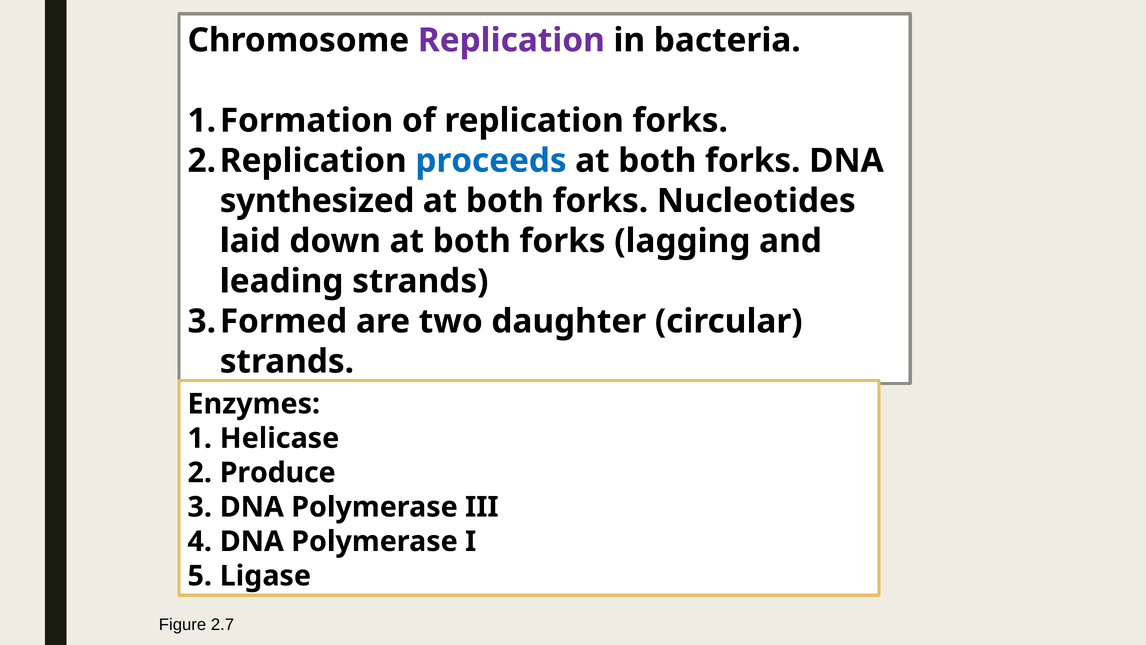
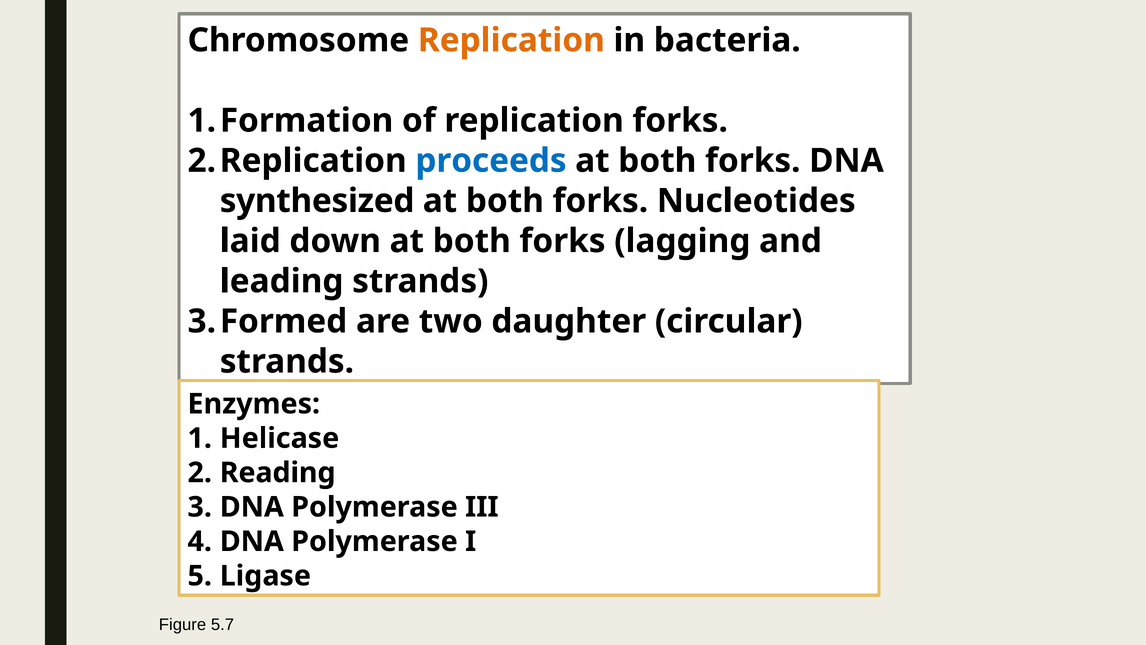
Replication colour: purple -> orange (511, 40)
Produce: Produce -> Reading (278, 472)
2.7: 2.7 -> 5.7 (223, 624)
